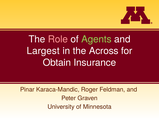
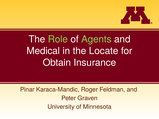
Role colour: pink -> light green (58, 39)
Largest: Largest -> Medical (43, 51)
Across: Across -> Locate (104, 51)
